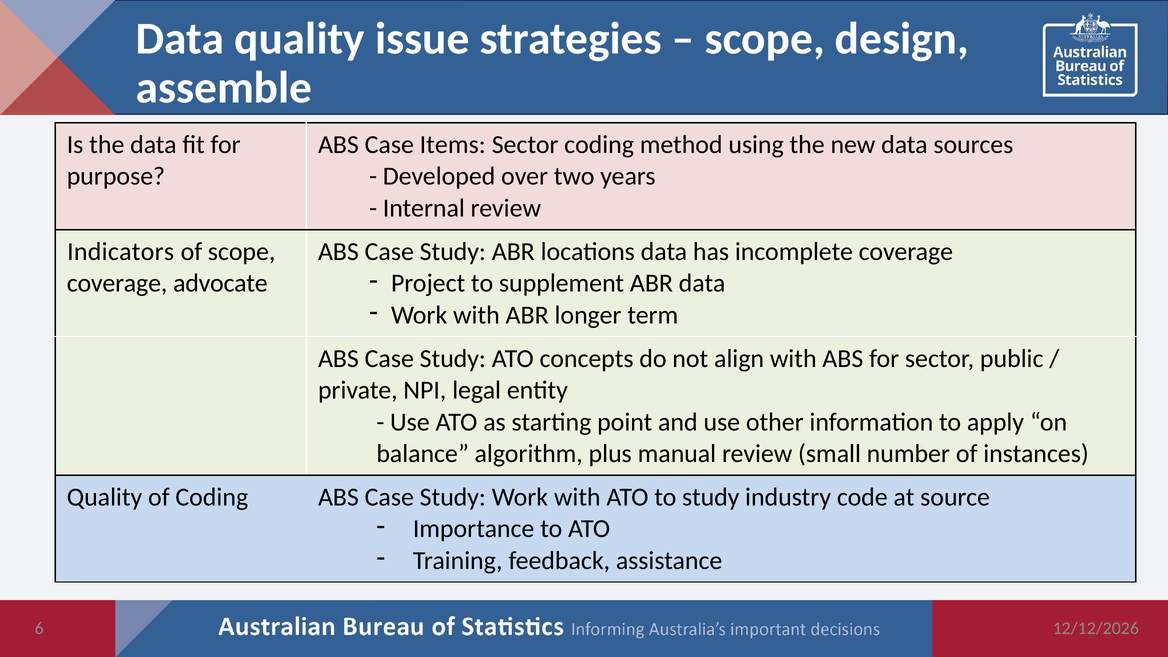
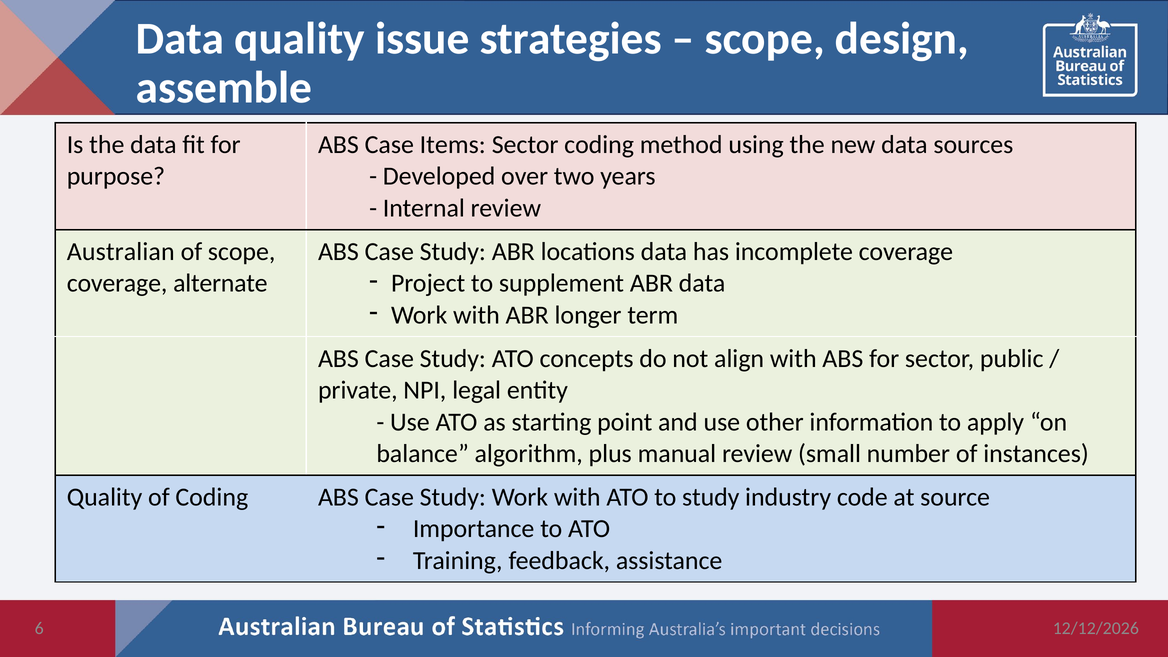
Indicators: Indicators -> Australian (121, 252)
advocate: advocate -> alternate (220, 283)
